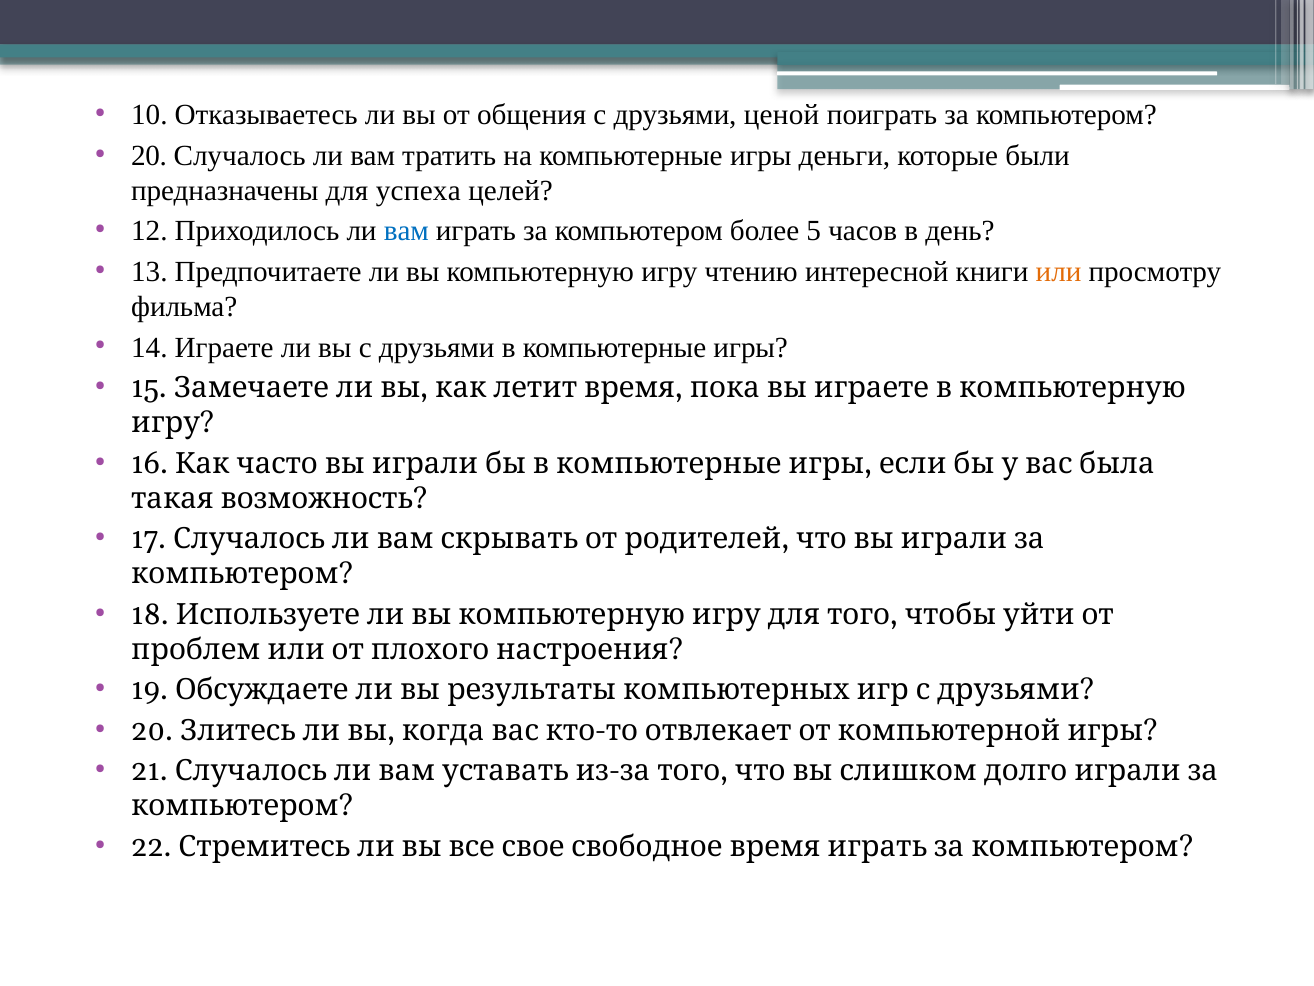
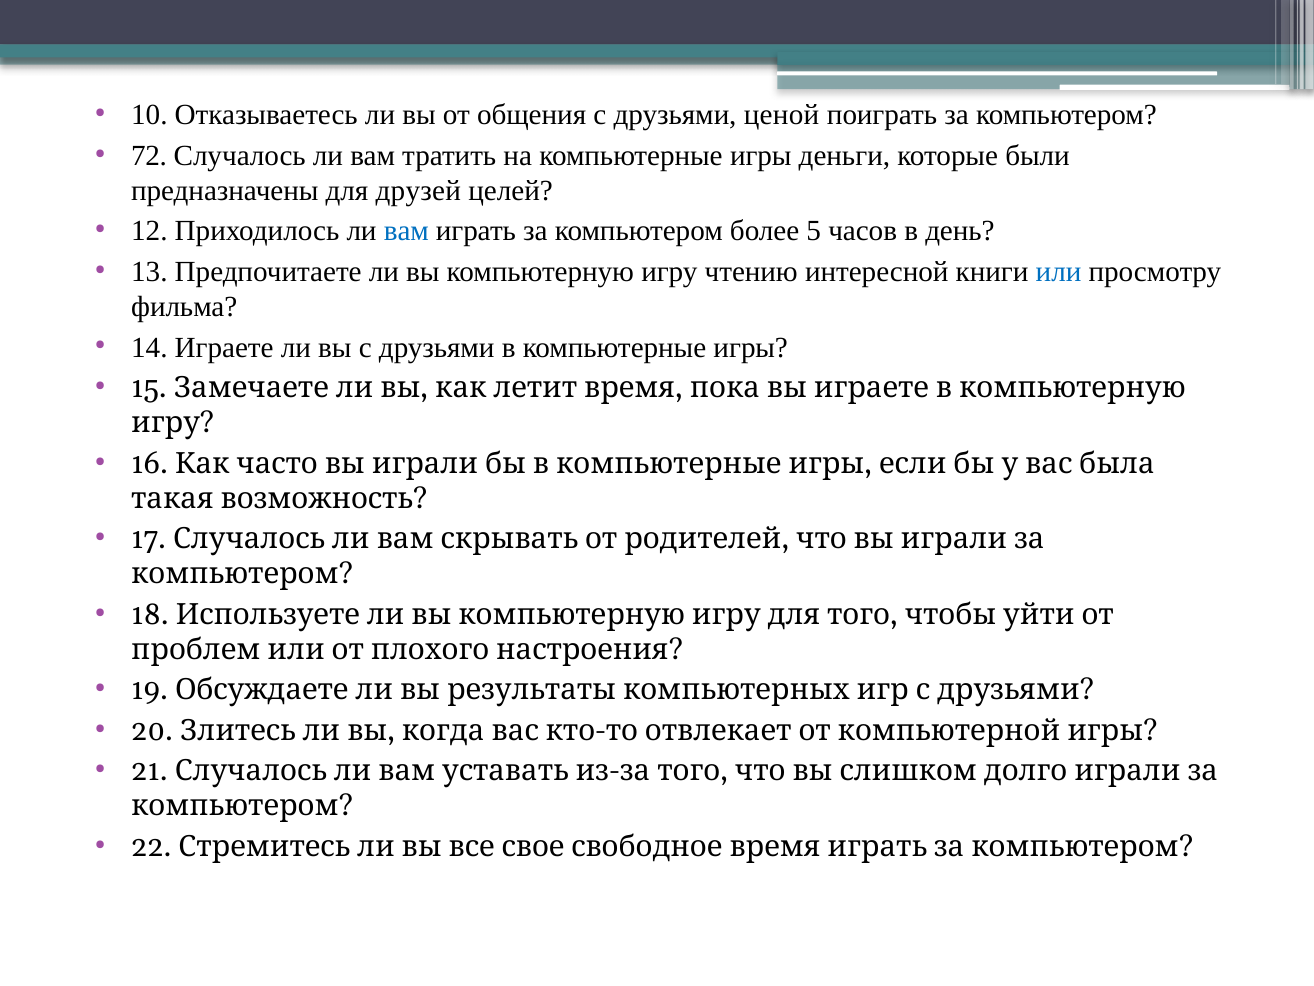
20: 20 -> 72 (149, 156)
успеха: успеха -> друзей (418, 191)
или colour: orange -> blue (1059, 272)
